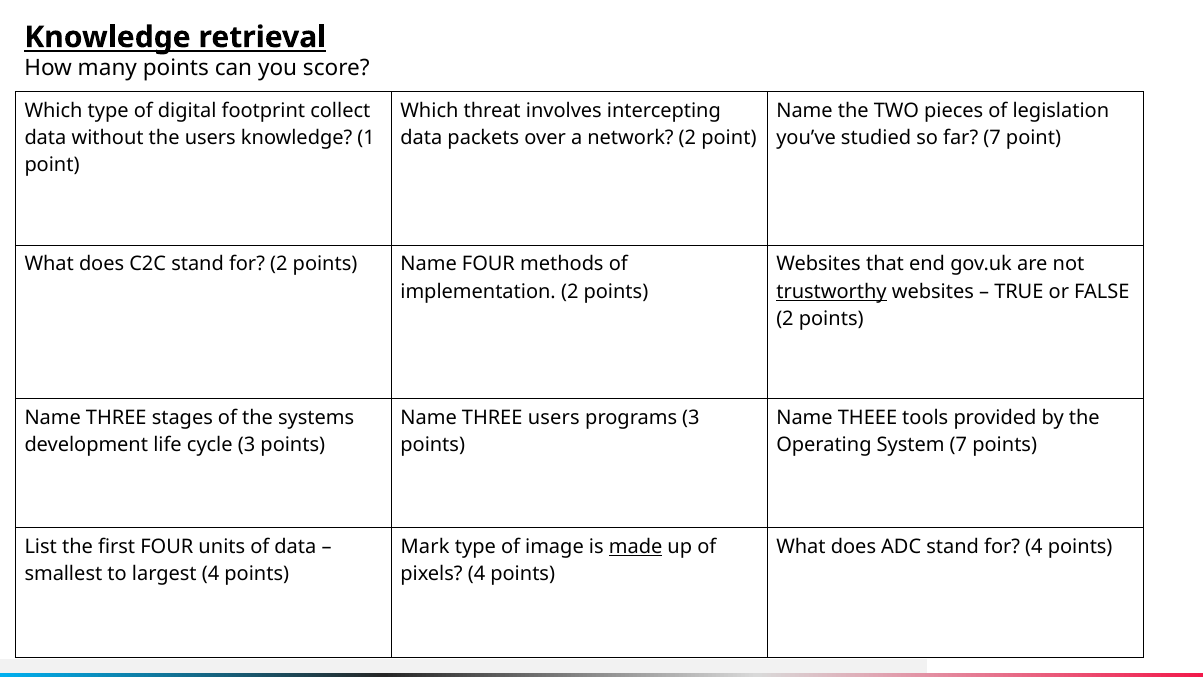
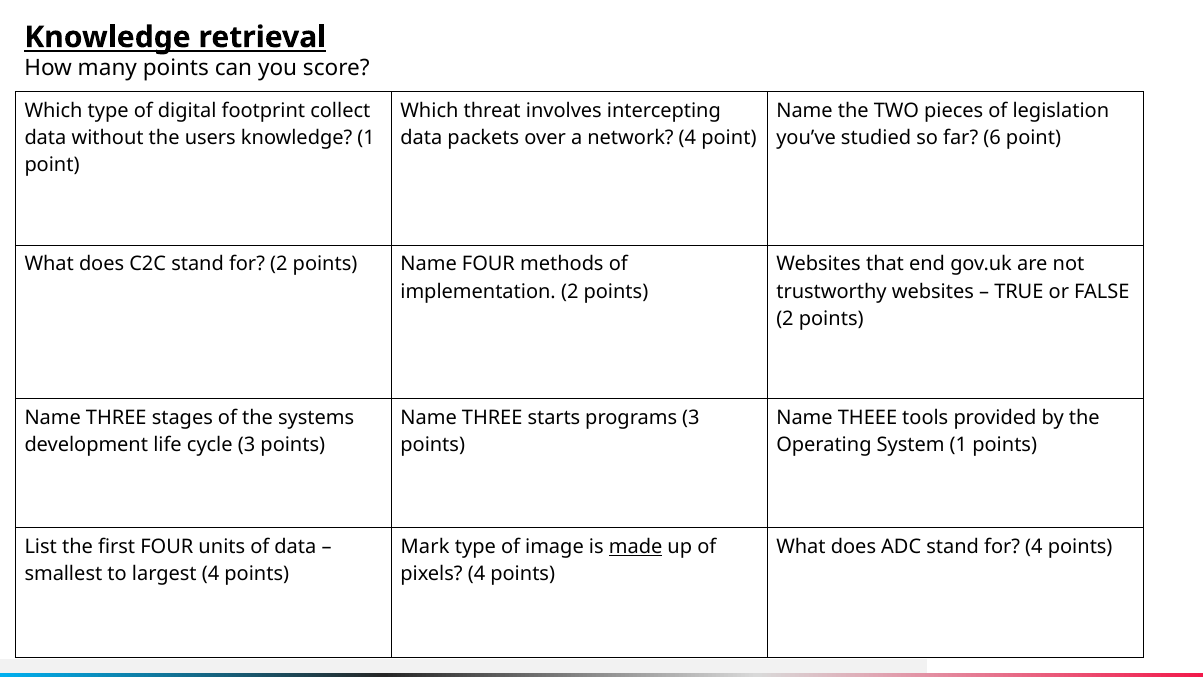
network 2: 2 -> 4 (687, 138)
far 7: 7 -> 6 (992, 138)
trustworthy underline: present -> none (832, 291)
THREE users: users -> starts (554, 418)
System 7: 7 -> 1 (958, 445)
